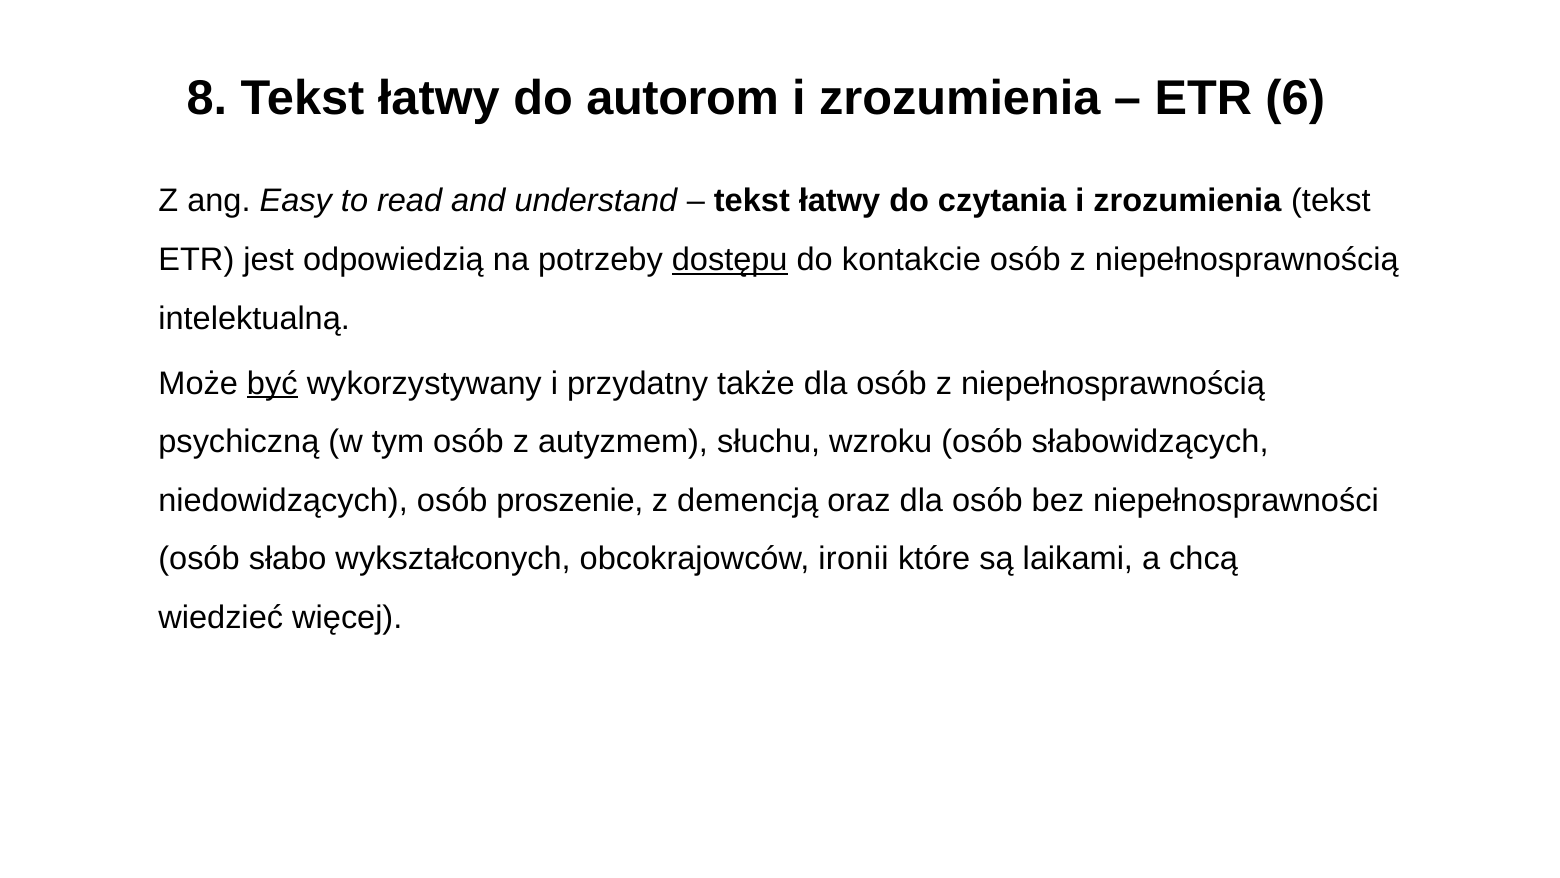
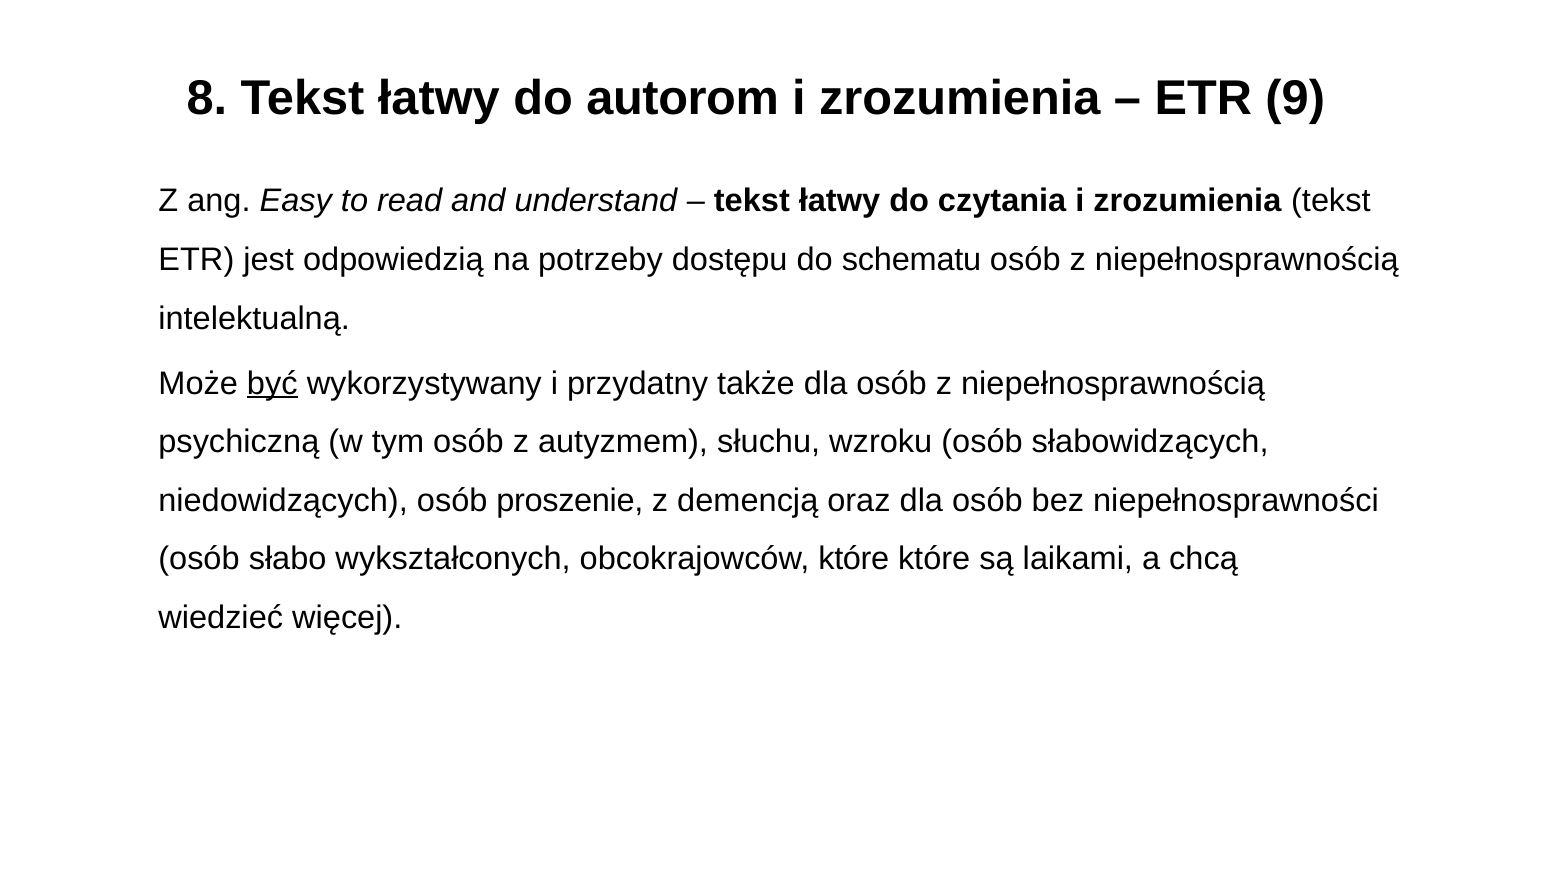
6: 6 -> 9 (1295, 99)
dostępu underline: present -> none (730, 260)
kontakcie: kontakcie -> schematu (912, 260)
obcokrajowców ironii: ironii -> które (854, 559)
